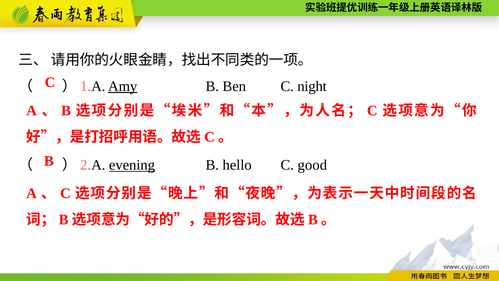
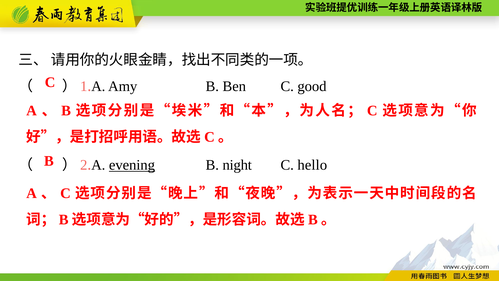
Amy underline: present -> none (123, 86)
night: night -> good (312, 86)
hello: hello -> night (237, 165)
good: good -> hello (312, 165)
